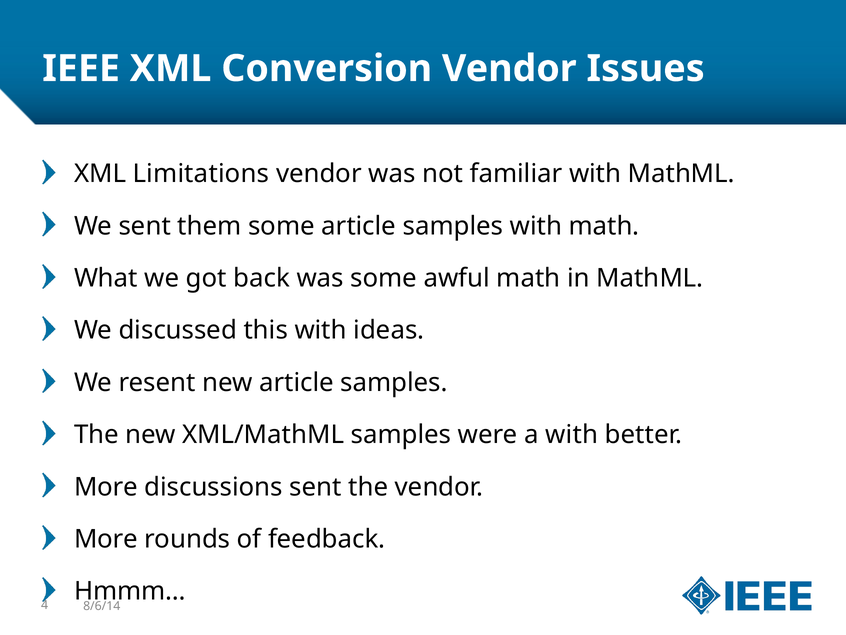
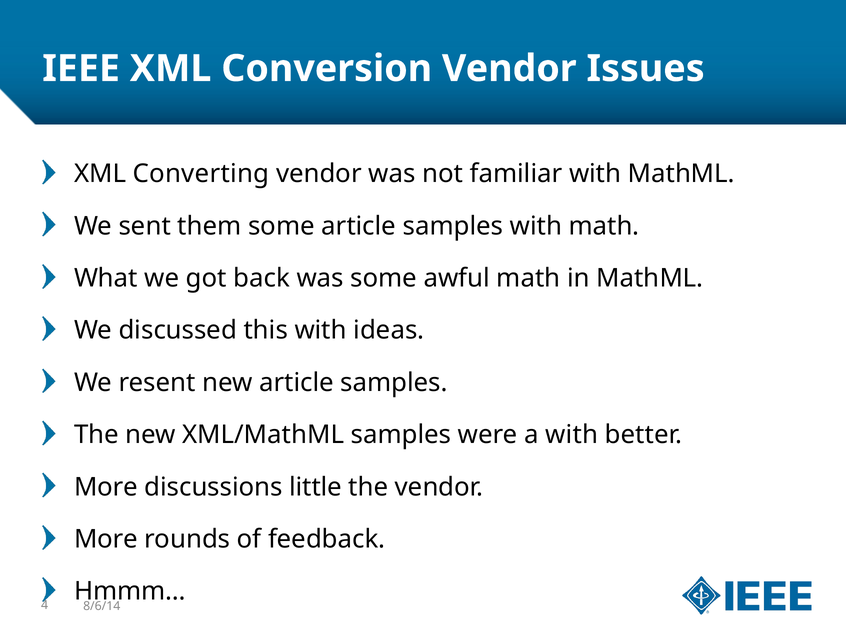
Limitations: Limitations -> Converting (201, 174)
discussions sent: sent -> little (316, 487)
